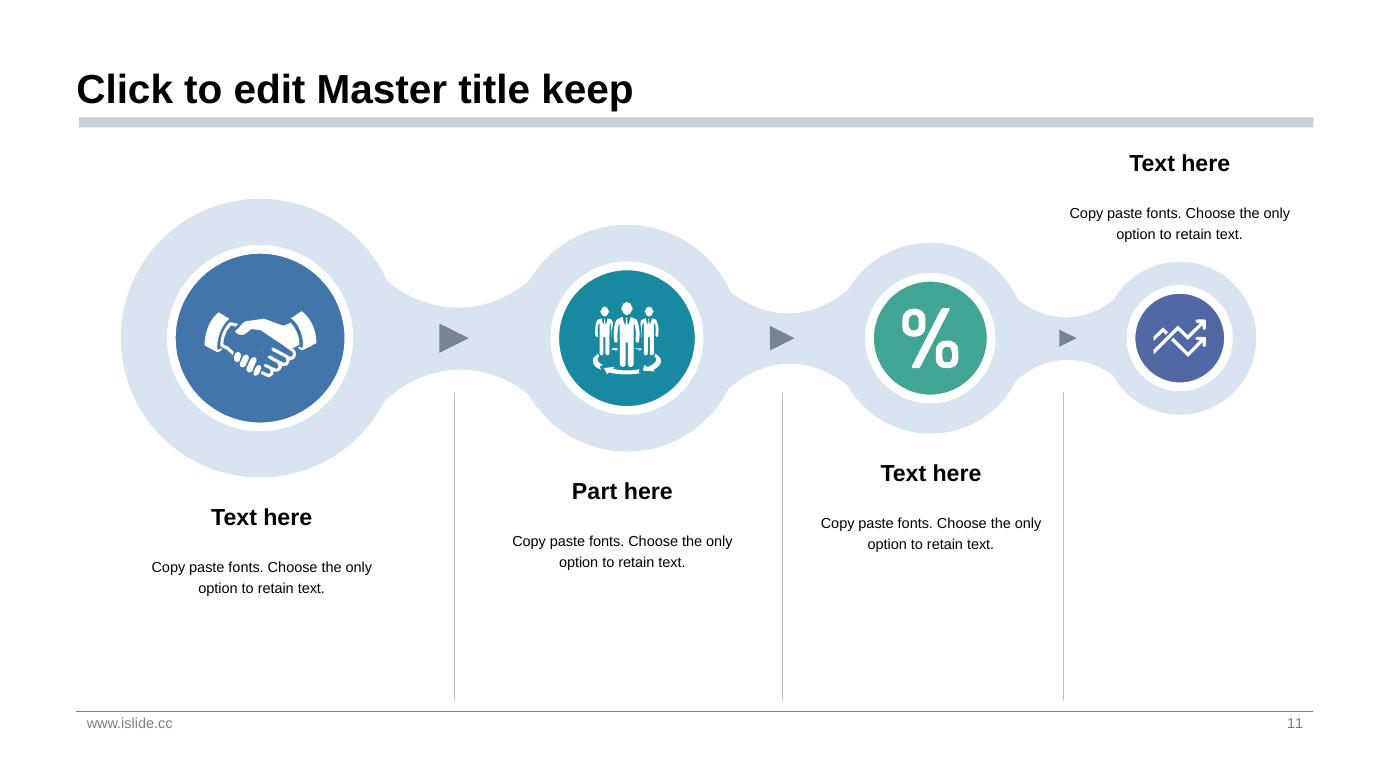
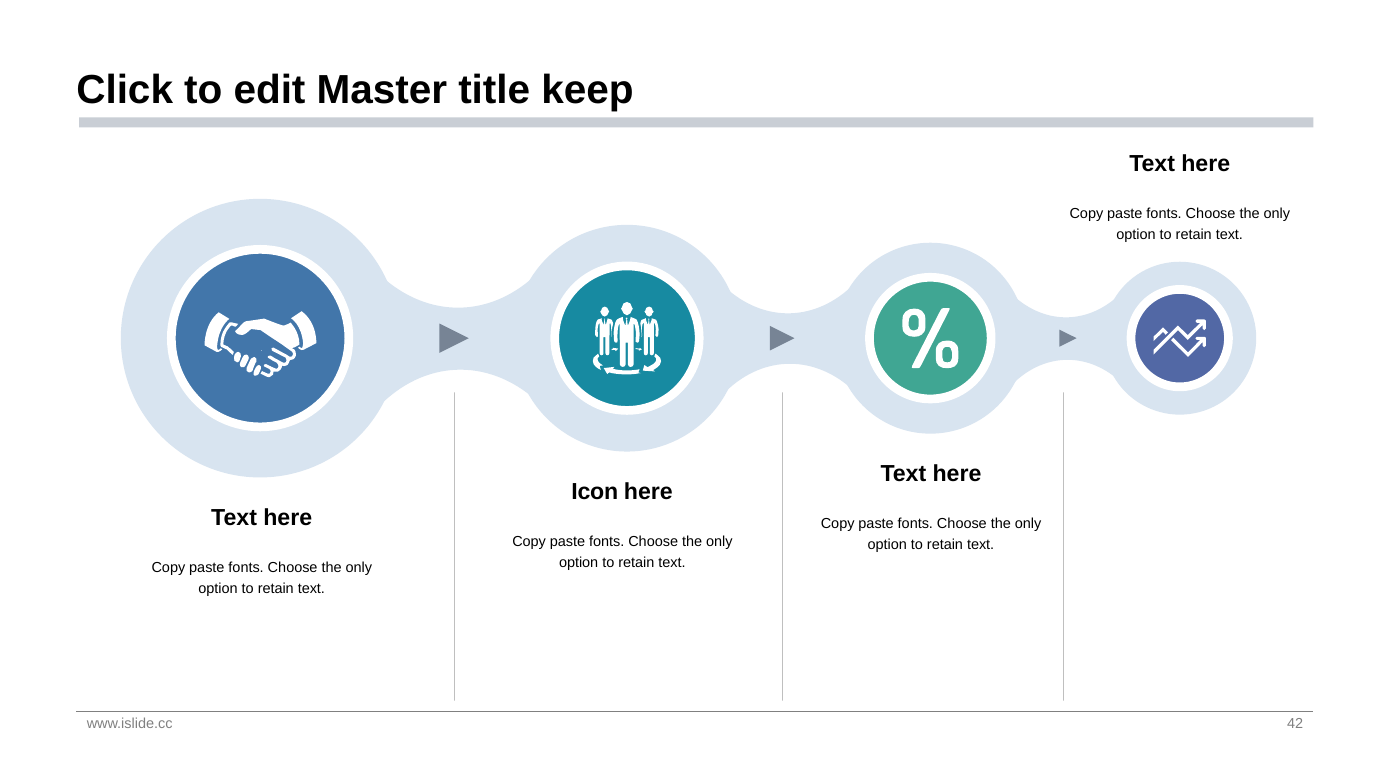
Part: Part -> Icon (595, 492)
11: 11 -> 42 (1295, 724)
